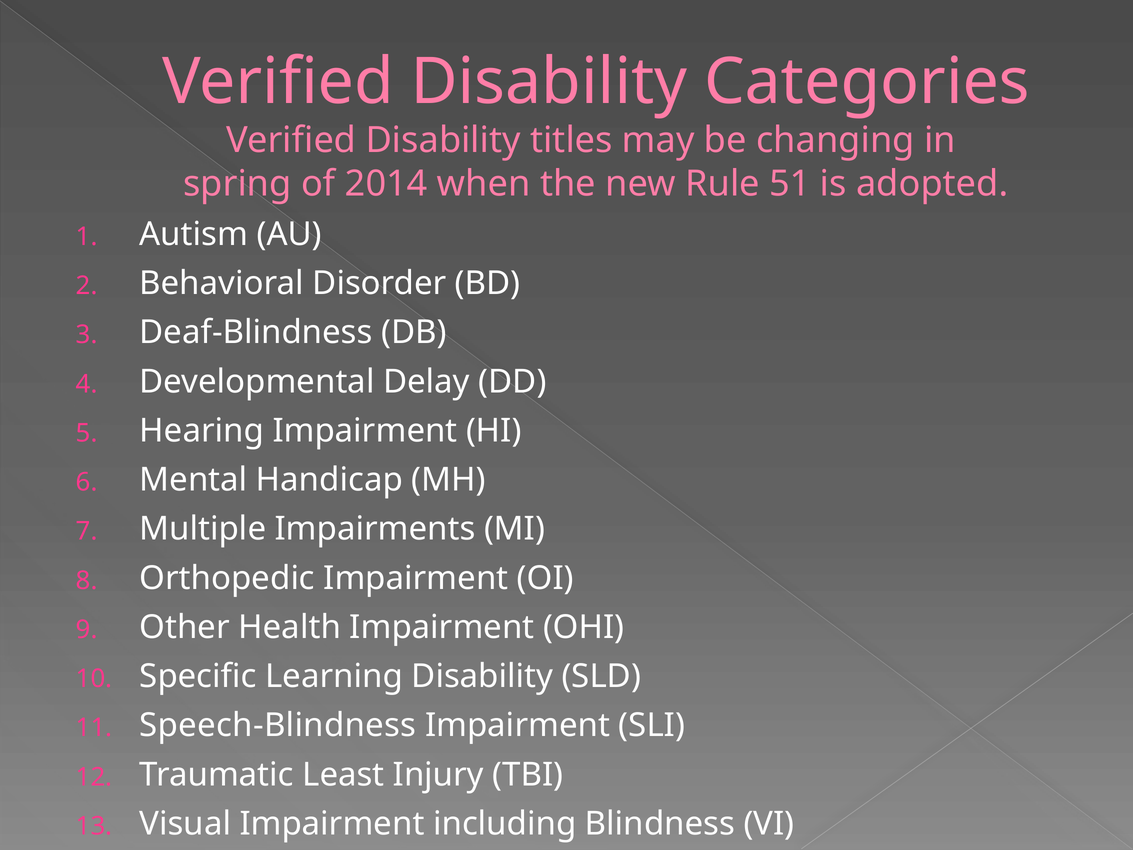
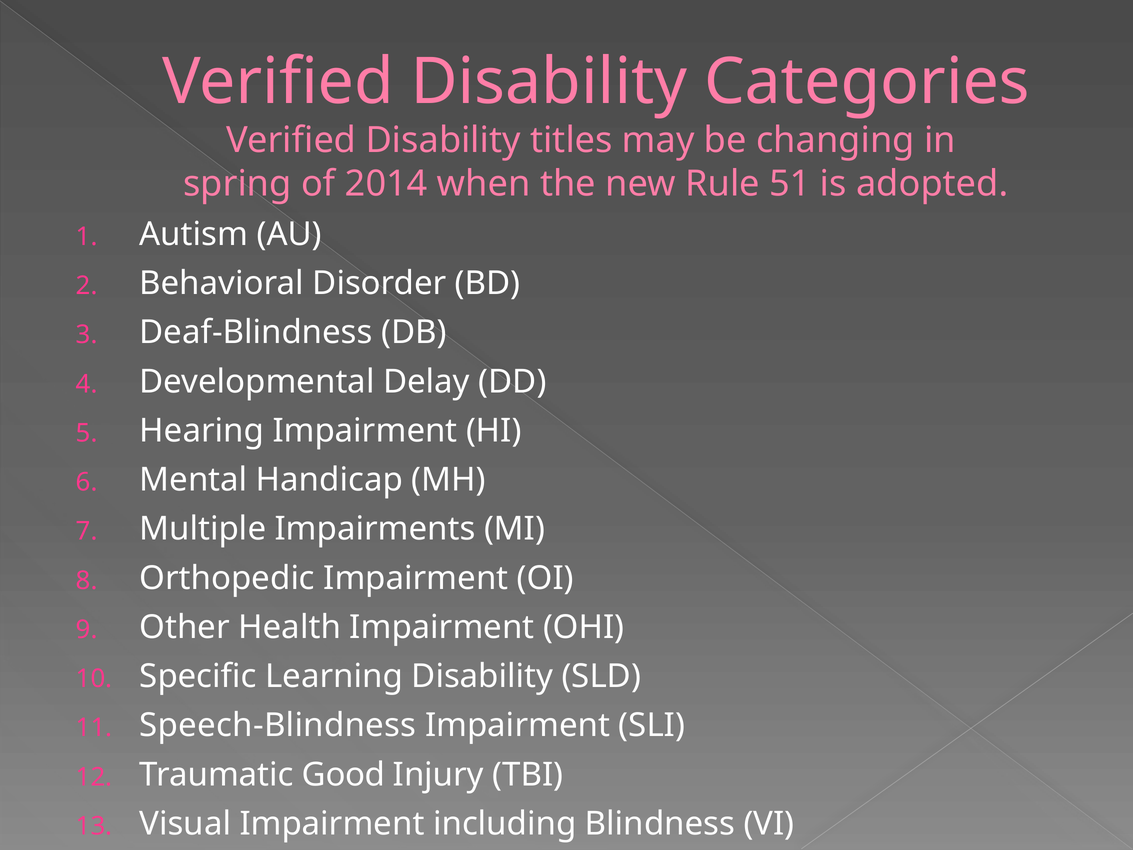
Least: Least -> Good (343, 774)
